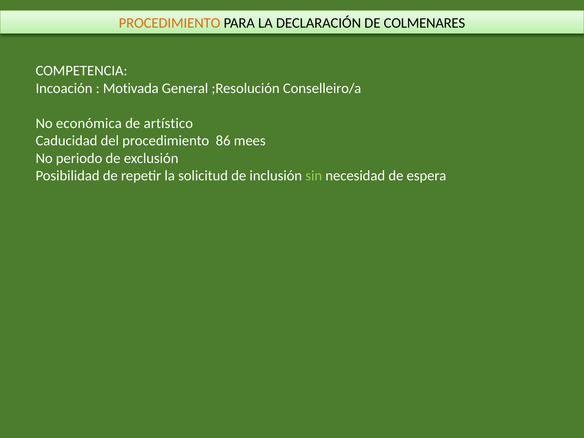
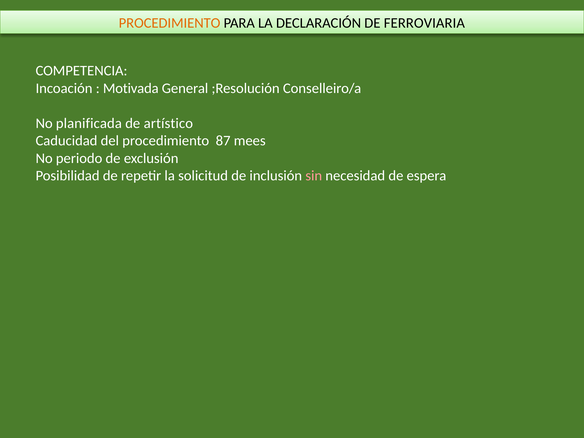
COLMENARES: COLMENARES -> FERROVIARIA (424, 23)
económica: económica -> planificada (89, 123)
86: 86 -> 87 (223, 141)
sin colour: light green -> pink (314, 176)
